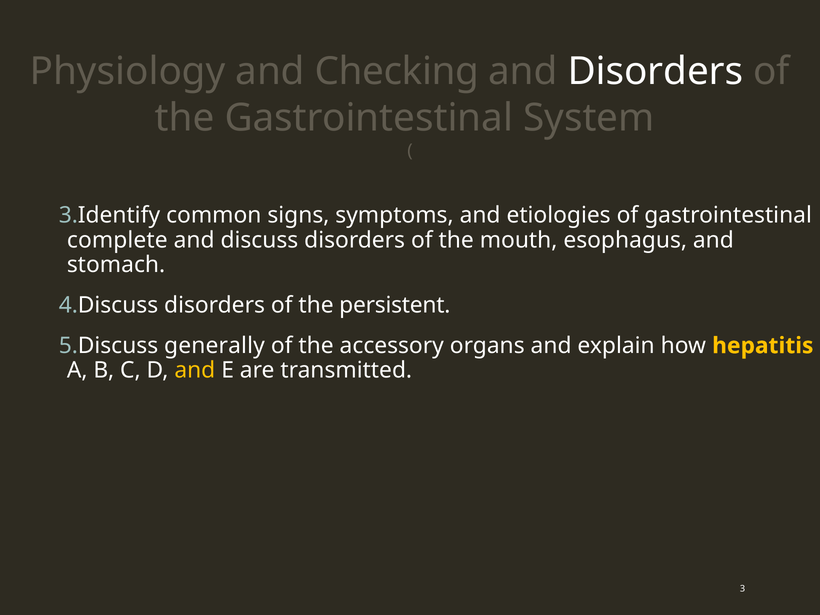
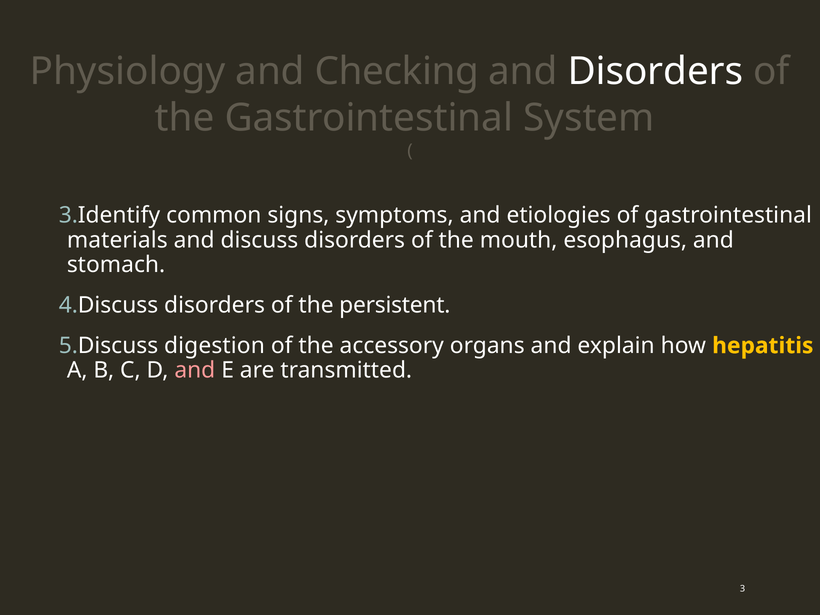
complete: complete -> materials (117, 240)
generally: generally -> digestion (214, 346)
and colour: yellow -> pink (195, 370)
